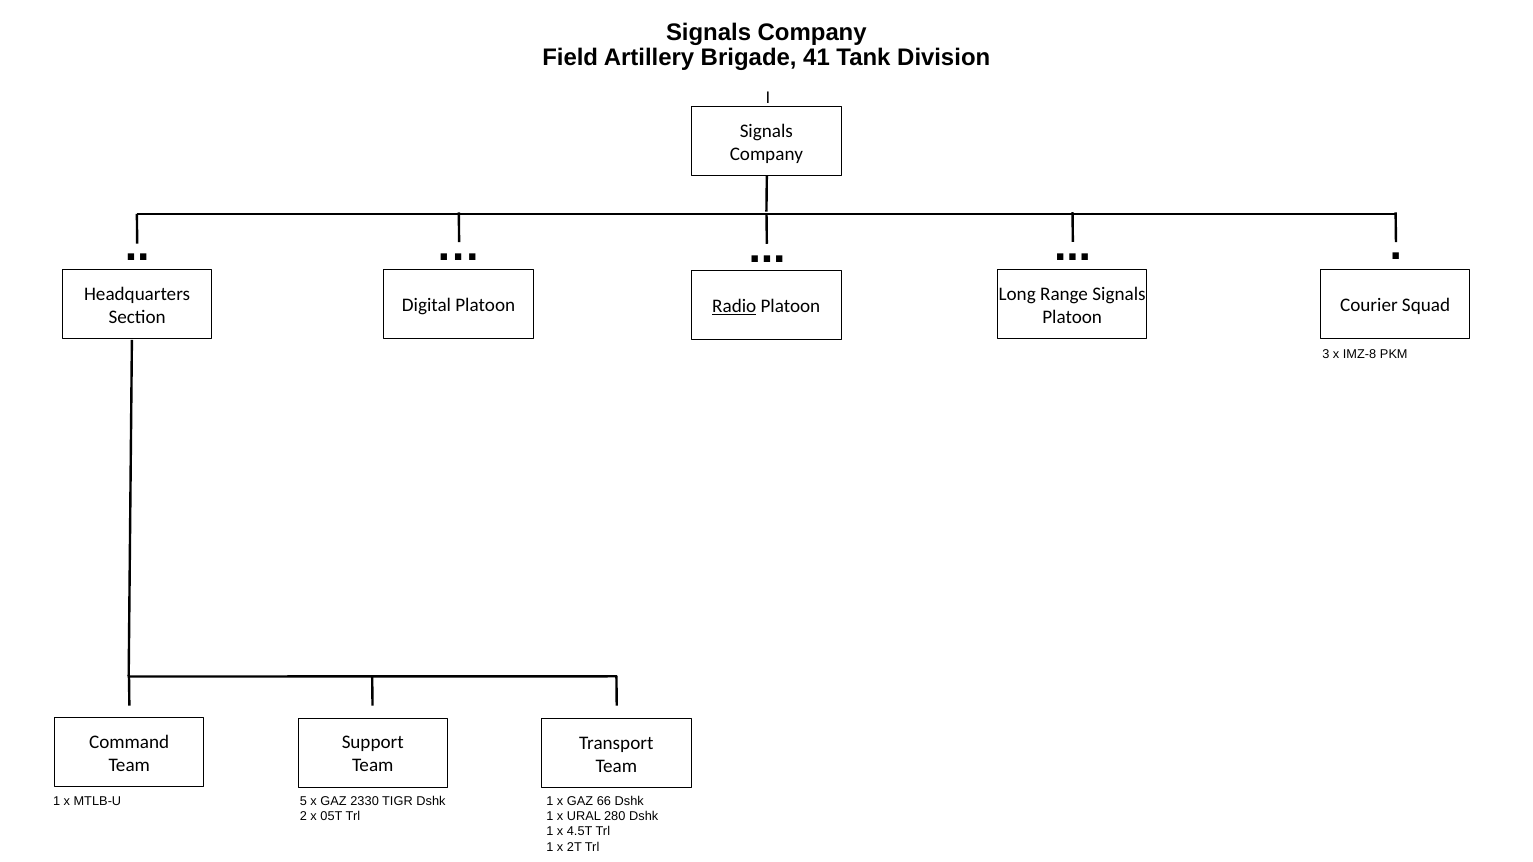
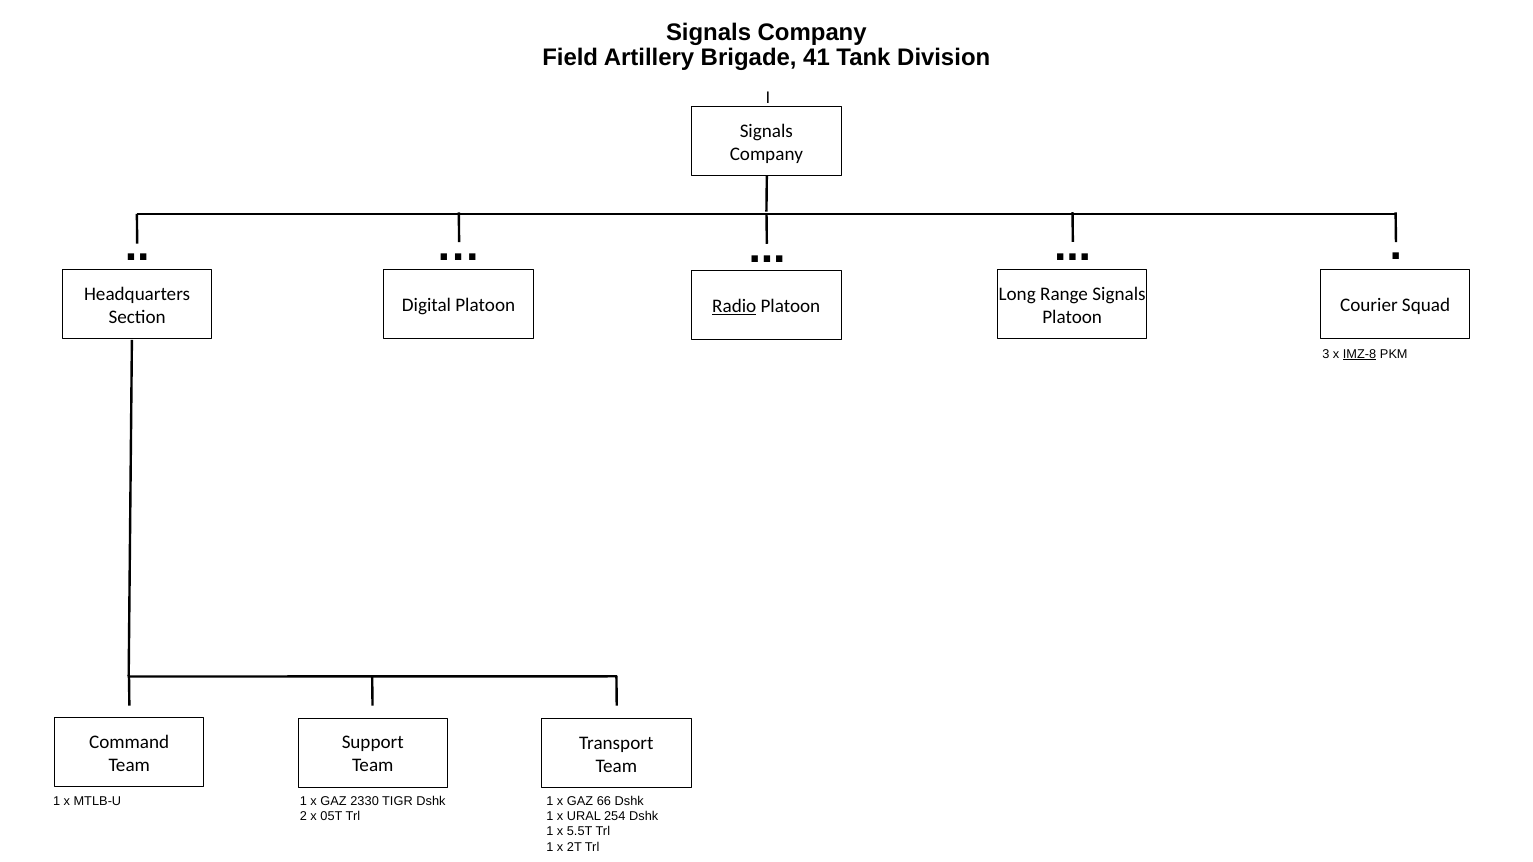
IMZ-8 underline: none -> present (1360, 354)
MTLB-U 5: 5 -> 1 (303, 801)
280: 280 -> 254 (615, 817)
4.5T: 4.5T -> 5.5T (580, 832)
